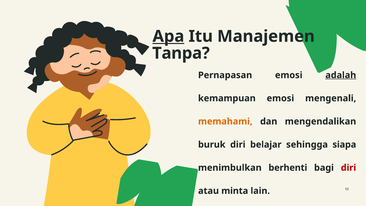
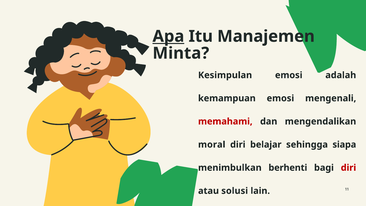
Tanpa: Tanpa -> Minta (181, 53)
Pernapasan: Pernapasan -> Kesimpulan (225, 75)
adalah underline: present -> none (341, 75)
memahami colour: orange -> red (225, 121)
buruk: buruk -> moral (212, 144)
minta: minta -> solusi (235, 191)
